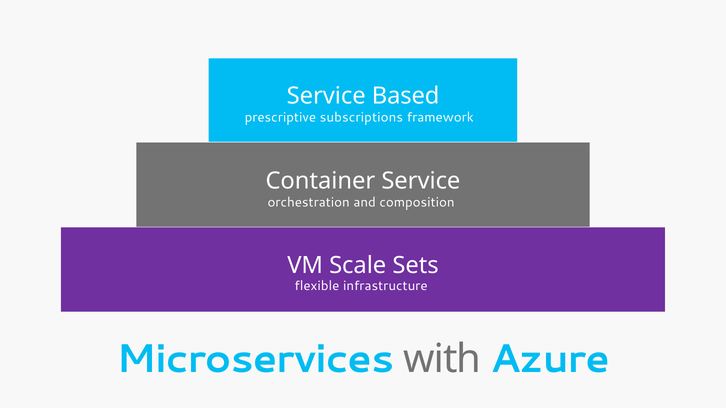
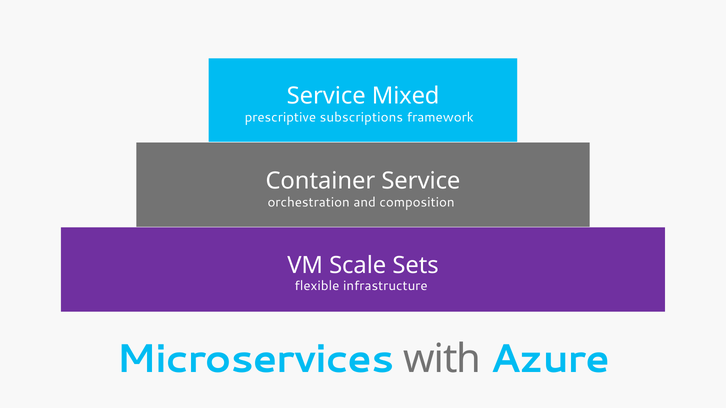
Based: Based -> Mixed (406, 96)
